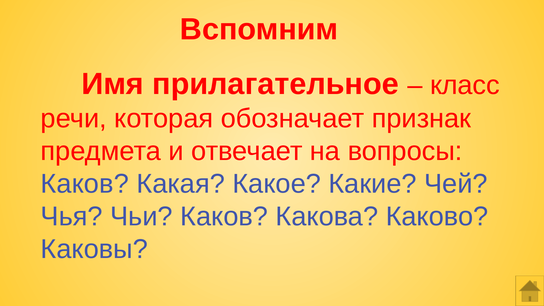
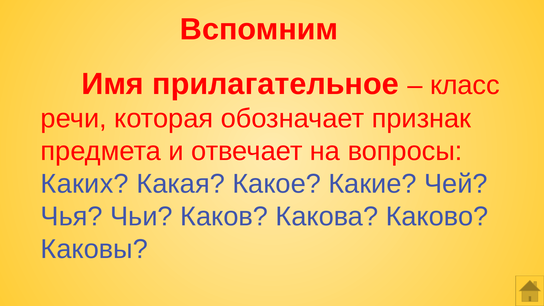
Каков: Каков -> Каких (85, 184)
